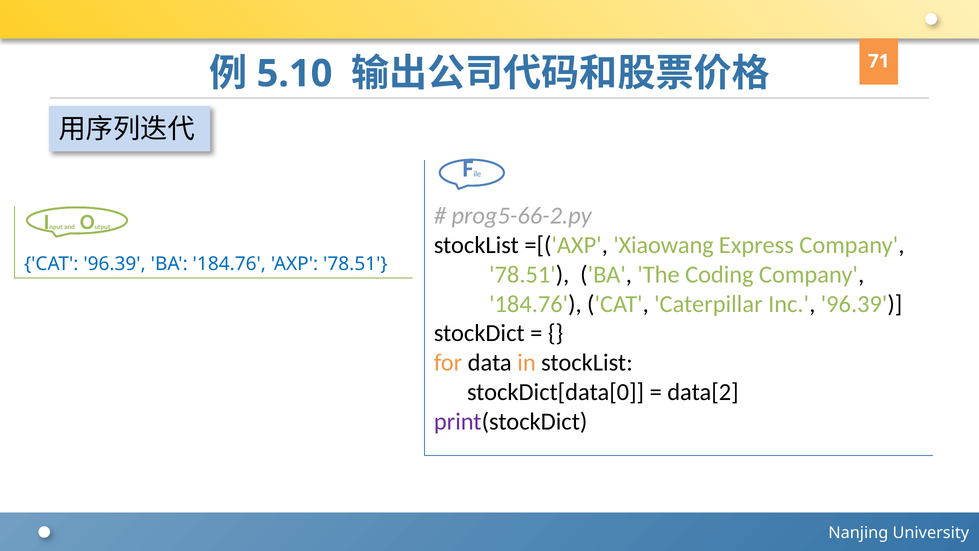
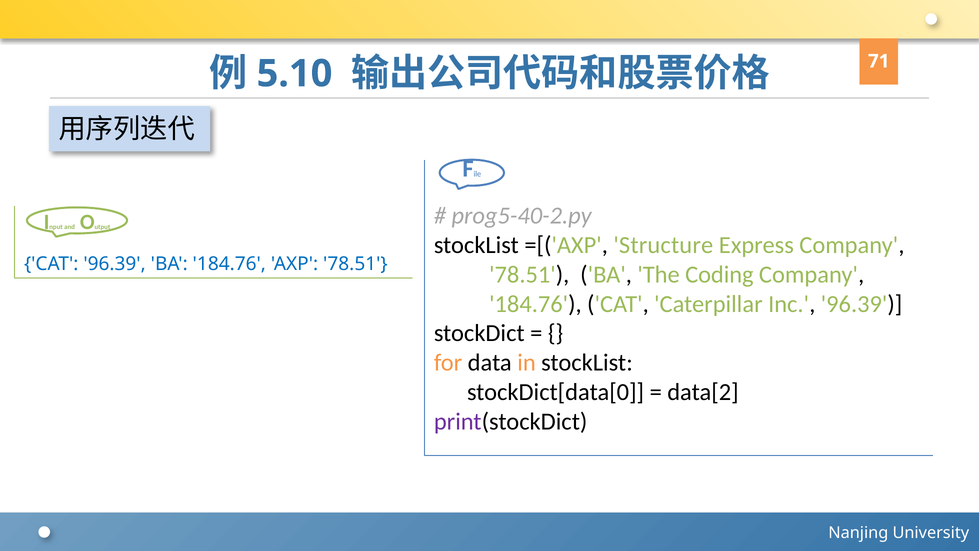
prog5-66-2.py: prog5-66-2.py -> prog5-40-2.py (522, 216)
Xiaowang: Xiaowang -> Structure (663, 245)
